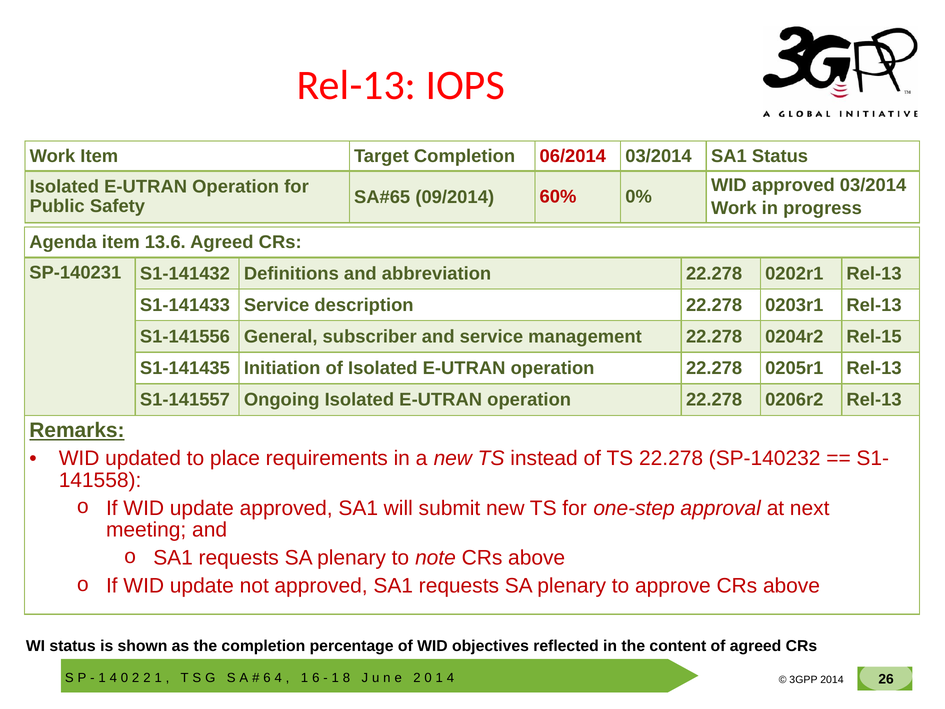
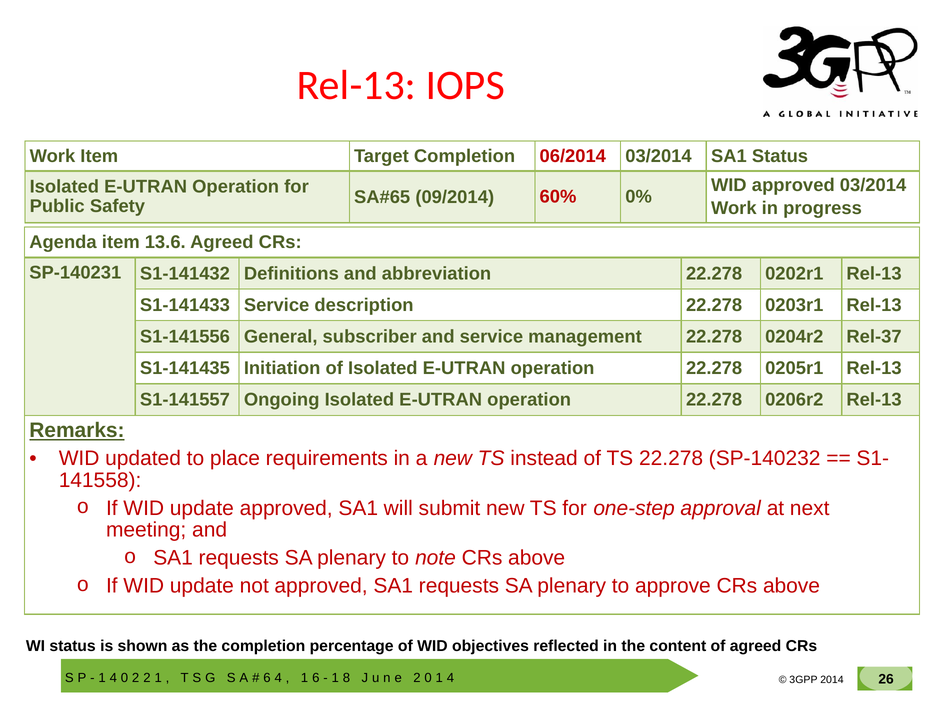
Rel-15: Rel-15 -> Rel-37 (874, 337)
